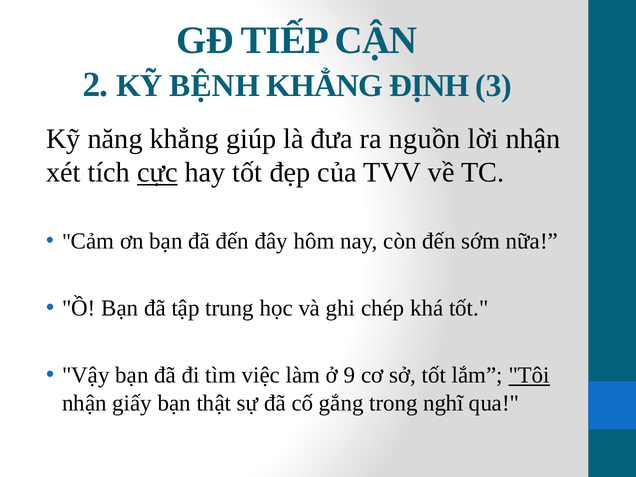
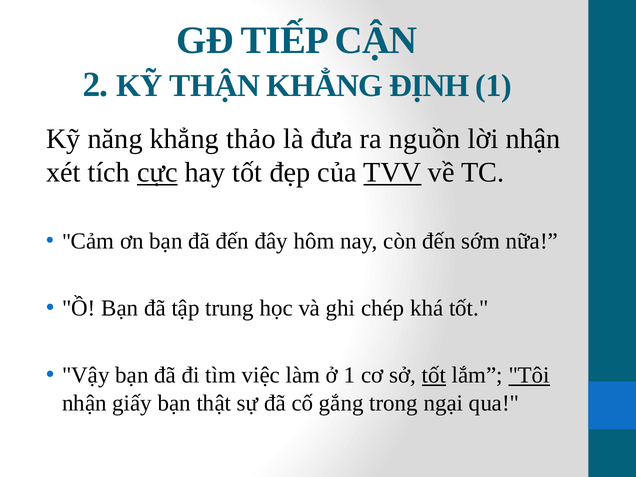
BỆNH: BỆNH -> THẬN (215, 86)
ĐỊNH 3: 3 -> 1 (494, 86)
giúp: giúp -> thảo (251, 139)
TVV underline: none -> present (392, 173)
ở 9: 9 -> 1 (350, 375)
tốt underline: none -> present (434, 375)
nghĩ: nghĩ -> ngại (443, 403)
